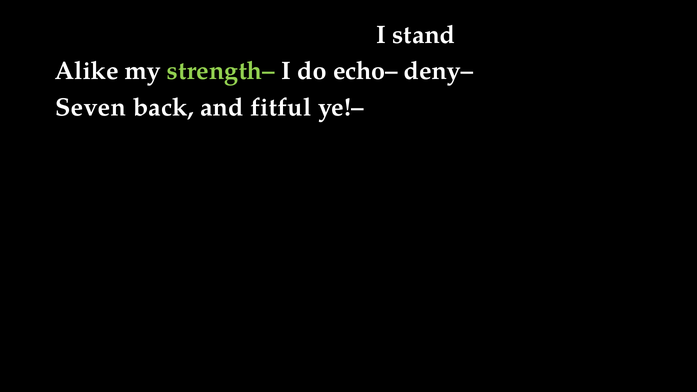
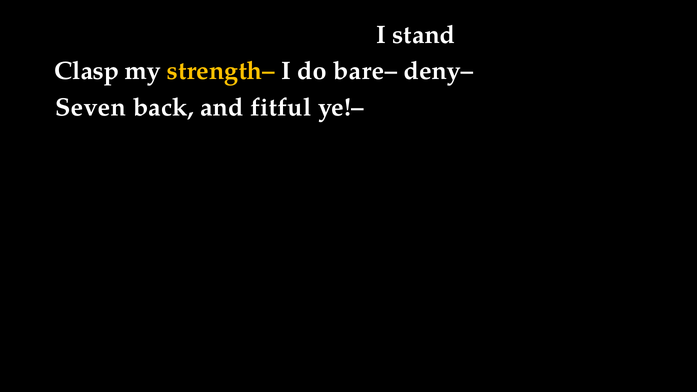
Alike: Alike -> Clasp (87, 71)
strength– colour: light green -> yellow (221, 71)
echo–: echo– -> bare– (365, 71)
